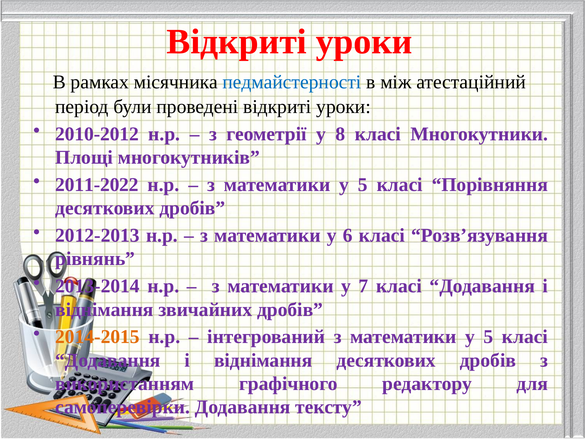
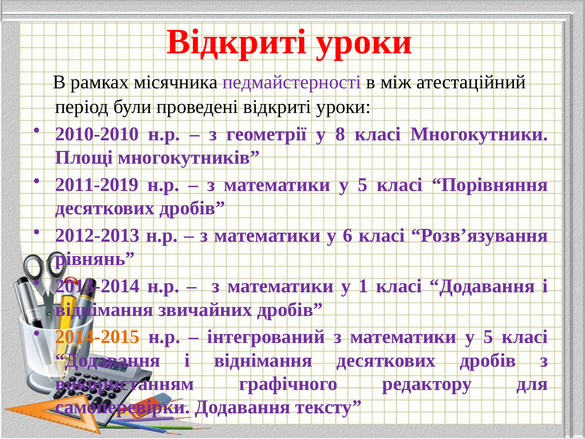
педмайстерності colour: blue -> purple (292, 82)
2010-2012: 2010-2012 -> 2010-2010 (97, 134)
2011-2022: 2011-2022 -> 2011-2019 (97, 185)
7: 7 -> 1 (364, 286)
